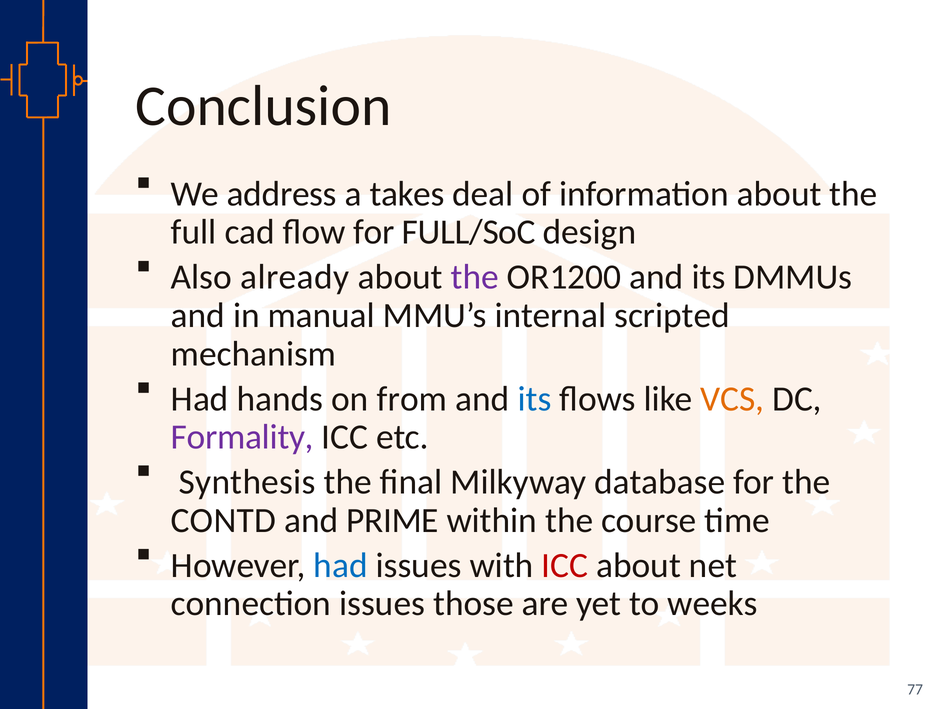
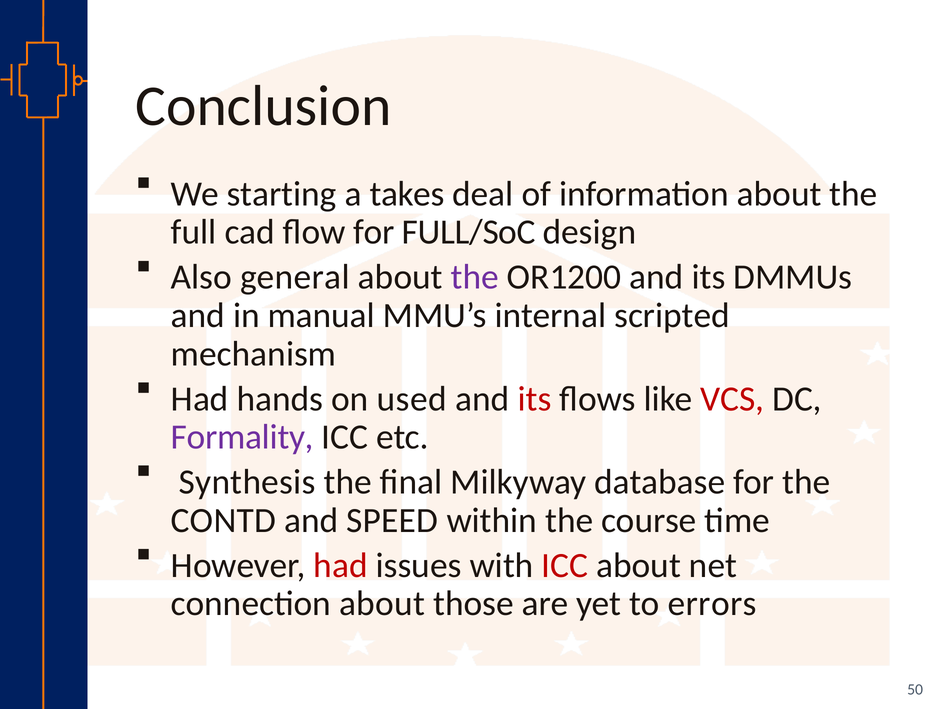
address: address -> starting (282, 194)
already: already -> general (295, 277)
from: from -> used (412, 399)
its colour: blue -> red (534, 399)
VCS colour: orange -> red (732, 399)
PRIME: PRIME -> SPEED (392, 520)
had colour: blue -> red (341, 565)
connection issues: issues -> about (382, 604)
weeks: weeks -> errors (712, 604)
77: 77 -> 50 (915, 689)
